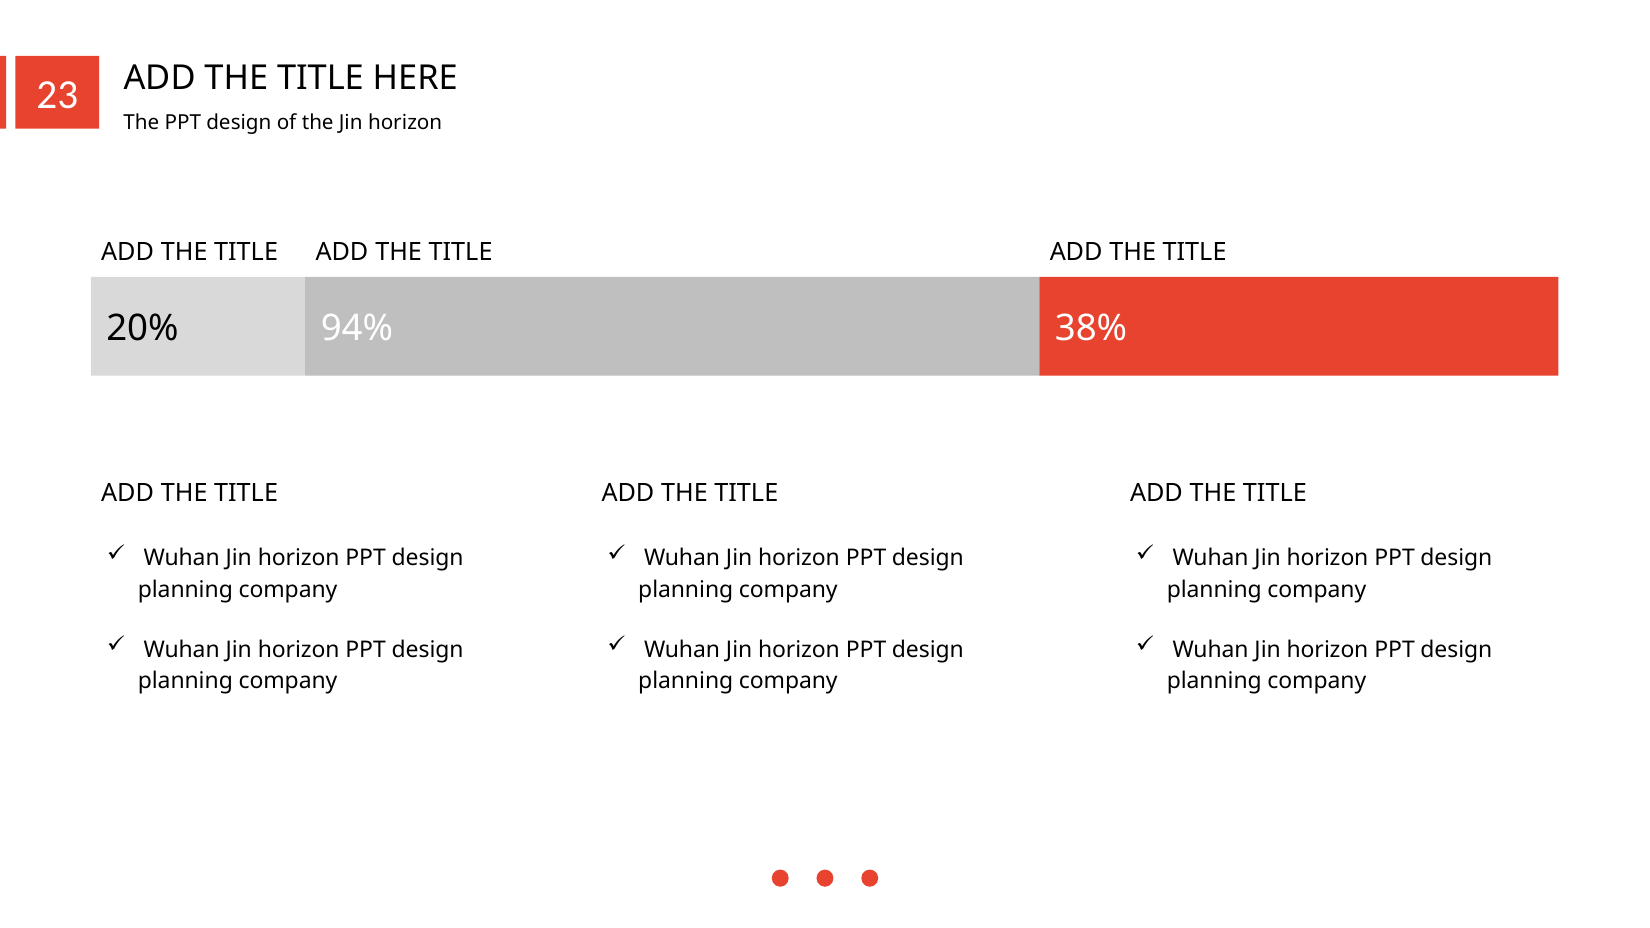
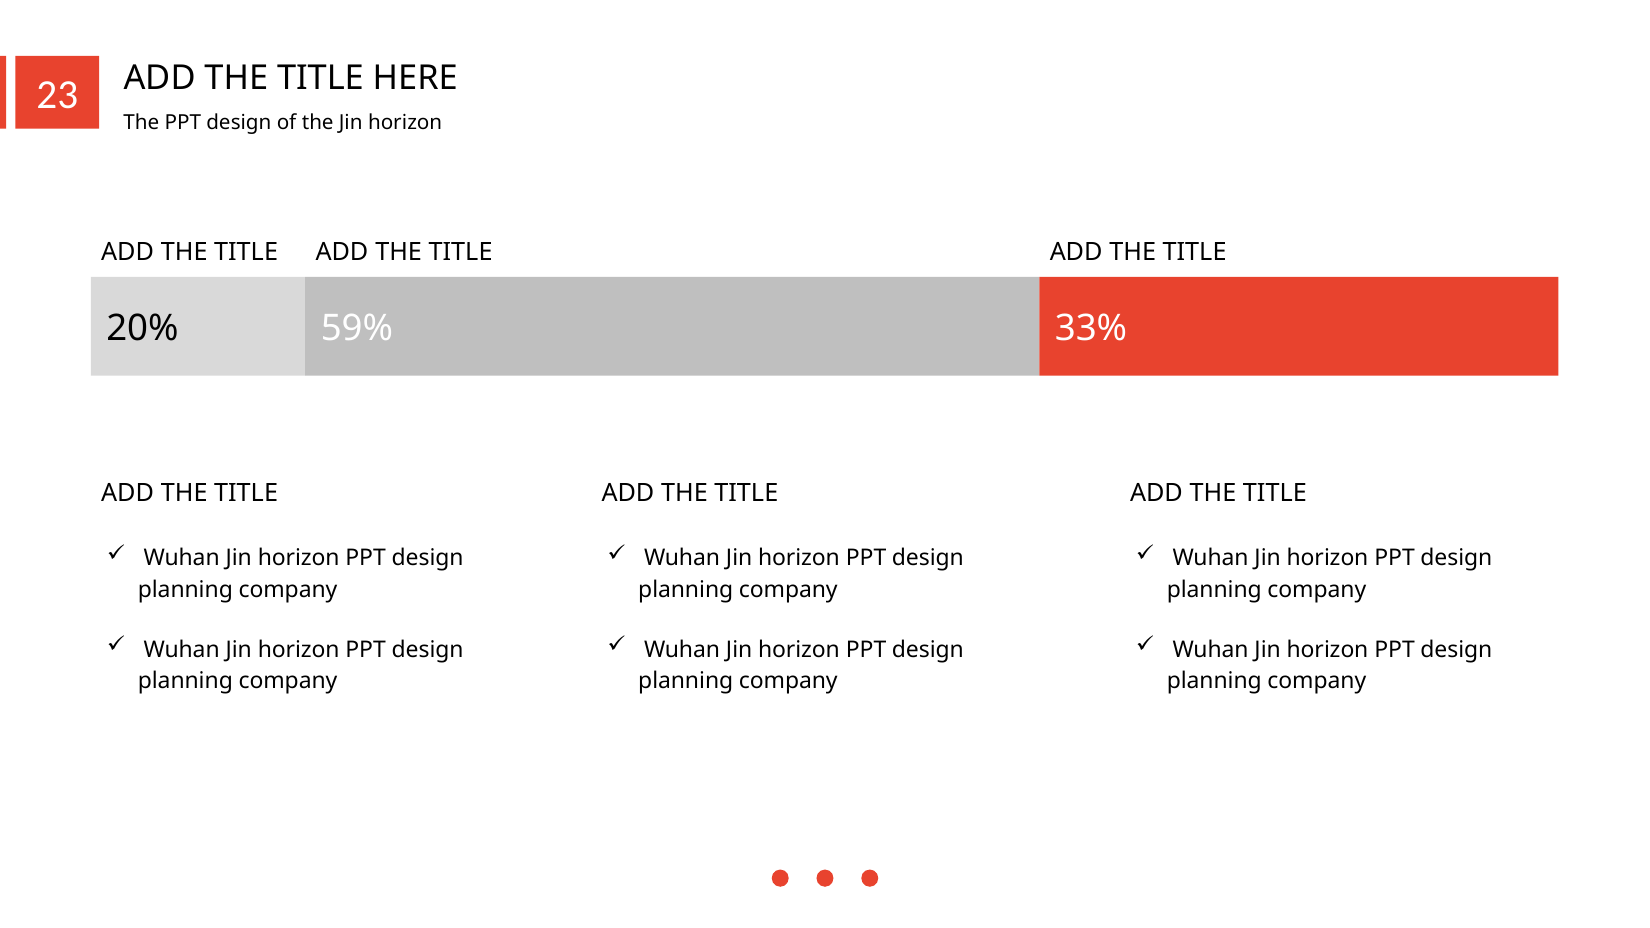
94%: 94% -> 59% (357, 328)
38%: 38% -> 33% (1091, 328)
